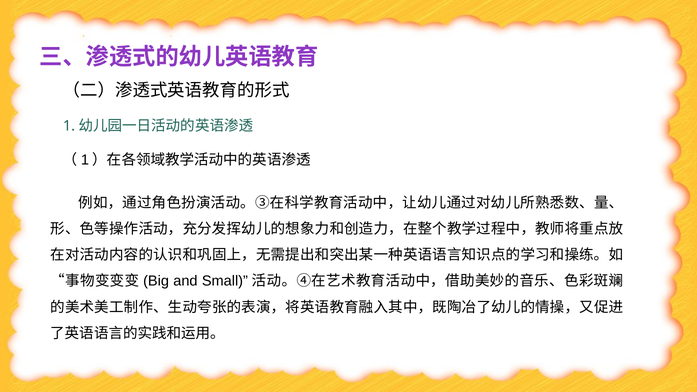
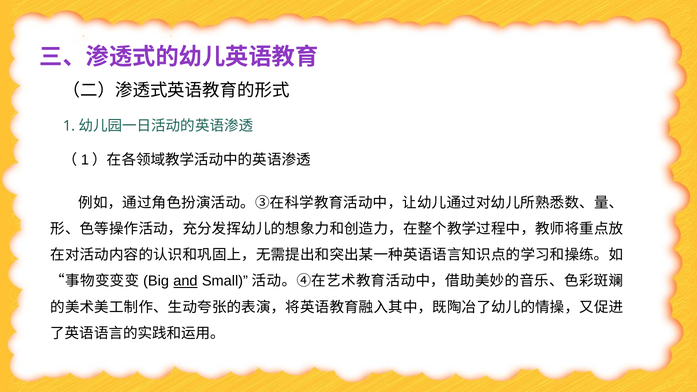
and underline: none -> present (185, 281)
